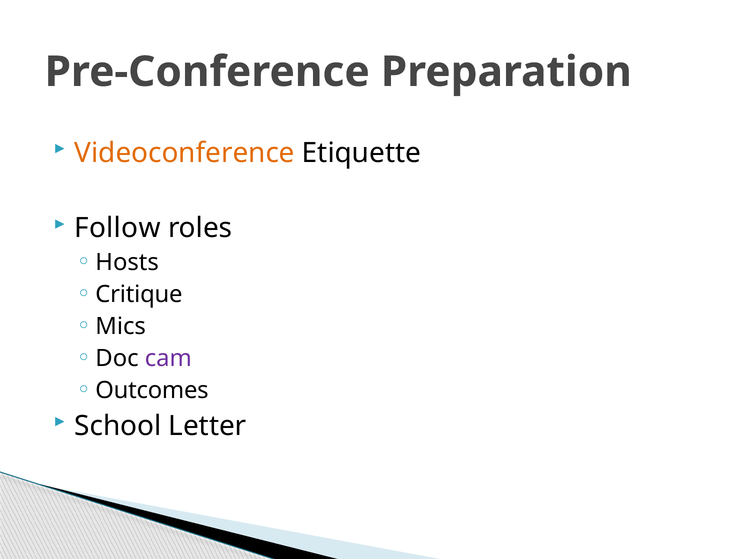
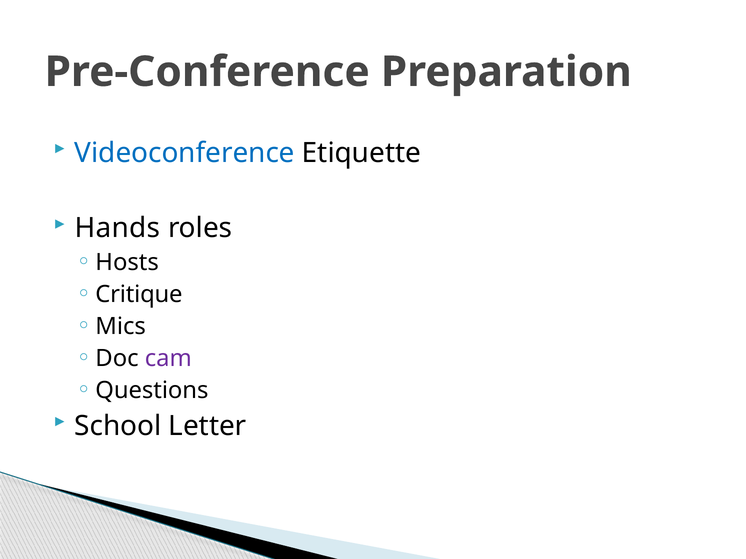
Videoconference colour: orange -> blue (185, 153)
Follow: Follow -> Hands (117, 228)
Outcomes: Outcomes -> Questions (152, 391)
